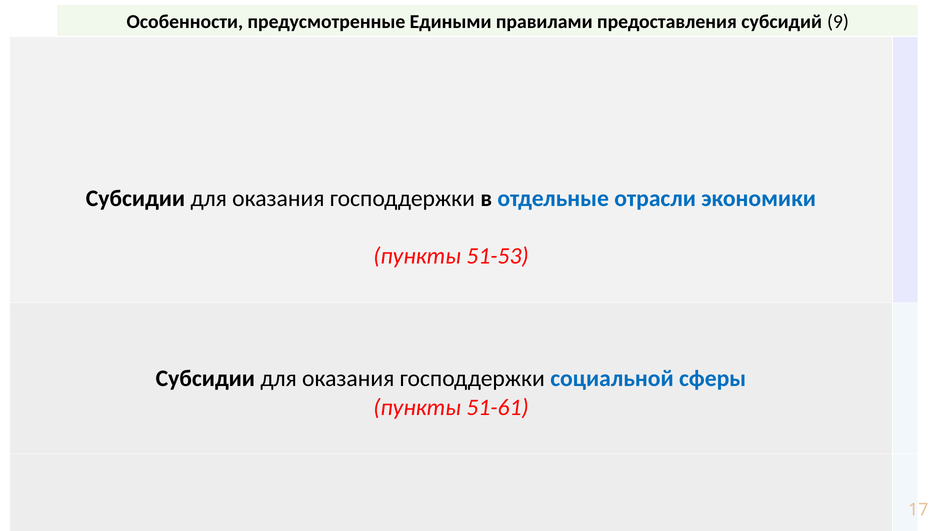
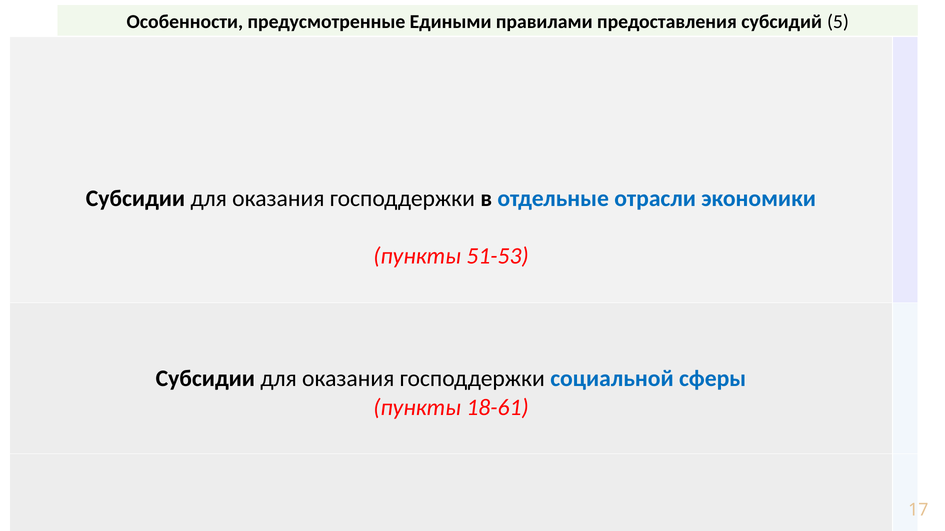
9: 9 -> 5 (838, 22)
51-61: 51-61 -> 18-61 (498, 408)
